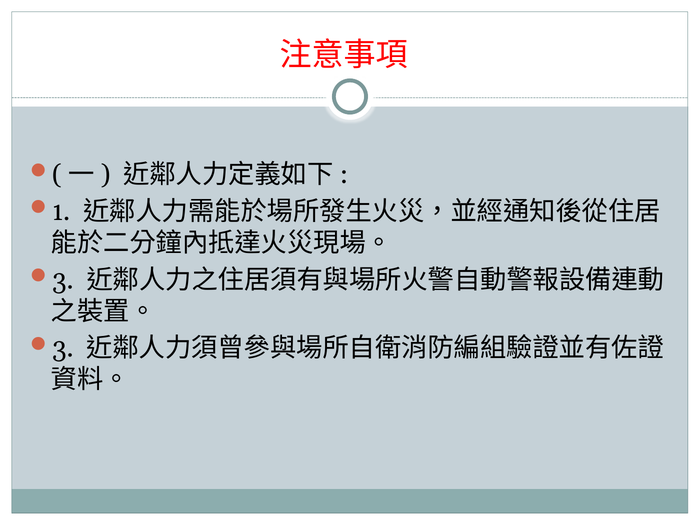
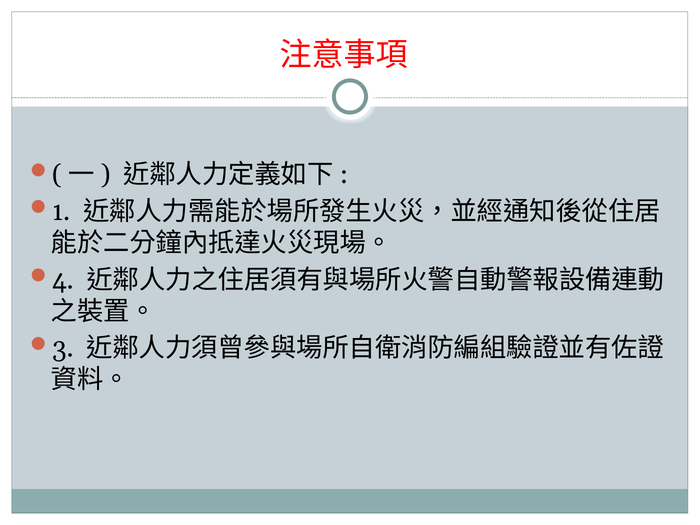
3: 3 -> 4 (63, 280)
